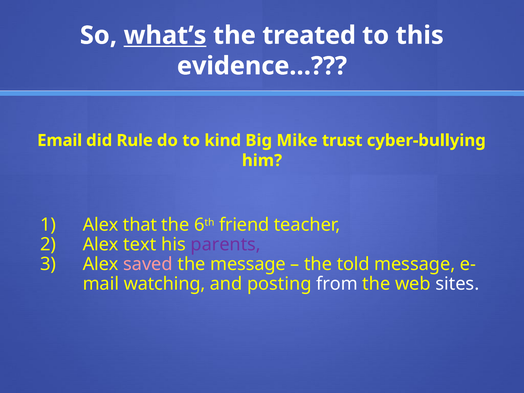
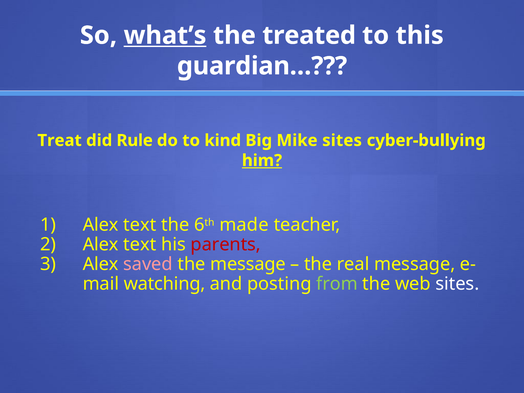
evidence…: evidence… -> guardian… (262, 66)
Email: Email -> Treat (60, 140)
Mike trust: trust -> sites (342, 140)
him underline: none -> present (262, 161)
that: that -> text (140, 225)
friend: friend -> made (244, 225)
parents colour: purple -> red (226, 245)
told: told -> real (353, 264)
from colour: white -> light green (337, 284)
